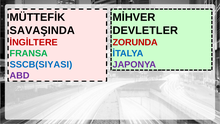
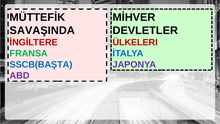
ZORUNDA: ZORUNDA -> ÜLKELERI (135, 42)
SSCB(SIYASI: SSCB(SIYASI -> SSCB(BAŞTA (41, 64)
